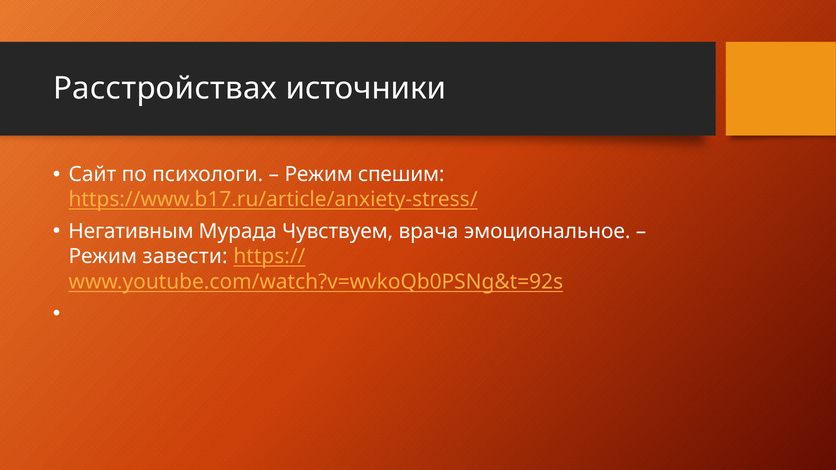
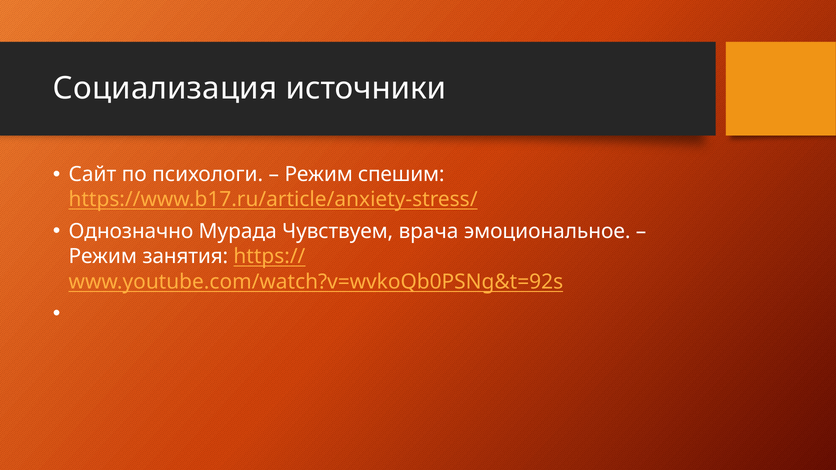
Расстройствах: Расстройствах -> Социализация (165, 88)
Негативным: Негативным -> Однозначно (131, 231)
завести: завести -> занятия (185, 257)
